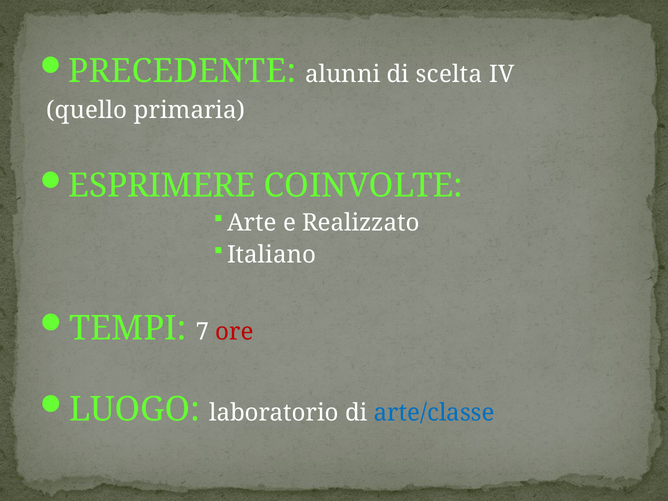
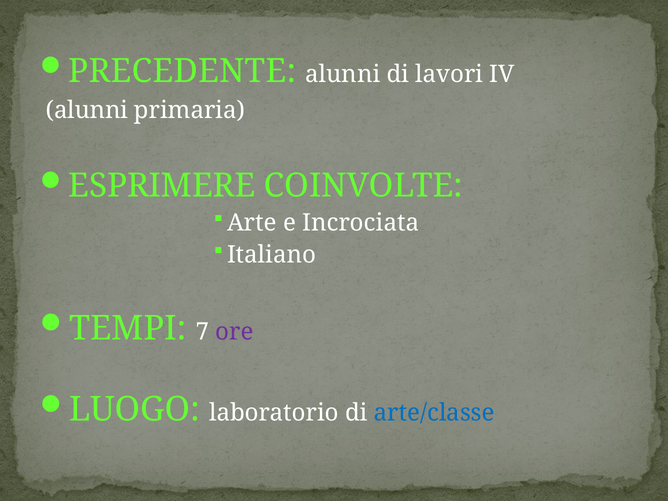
scelta: scelta -> lavori (449, 74)
quello: quello -> alunni (87, 110)
Realizzato: Realizzato -> Incrociata (361, 223)
ore colour: red -> purple (234, 332)
